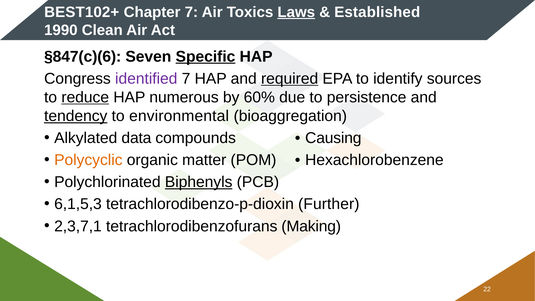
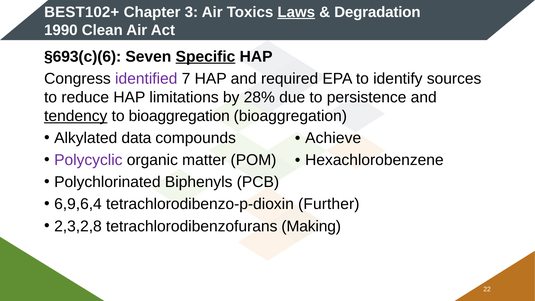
Chapter 7: 7 -> 3 (191, 12)
Established: Established -> Degradation (377, 12)
§847(c)(6: §847(c)(6 -> §693(c)(6 (83, 57)
required underline: present -> none (290, 79)
reduce underline: present -> none (85, 97)
numerous: numerous -> limitations (184, 97)
60%: 60% -> 28% (259, 97)
to environmental: environmental -> bioaggregation (179, 116)
Causing: Causing -> Achieve (333, 138)
Polycyclic colour: orange -> purple (88, 160)
Biphenyls underline: present -> none (199, 182)
6,1,5,3: 6,1,5,3 -> 6,9,6,4 (78, 204)
2,3,7,1: 2,3,7,1 -> 2,3,2,8 (78, 226)
